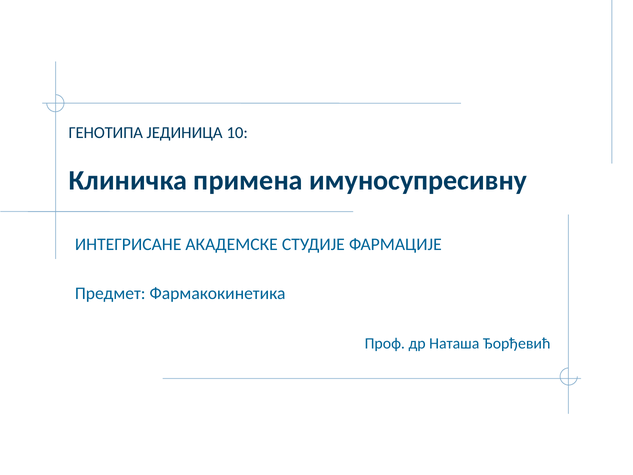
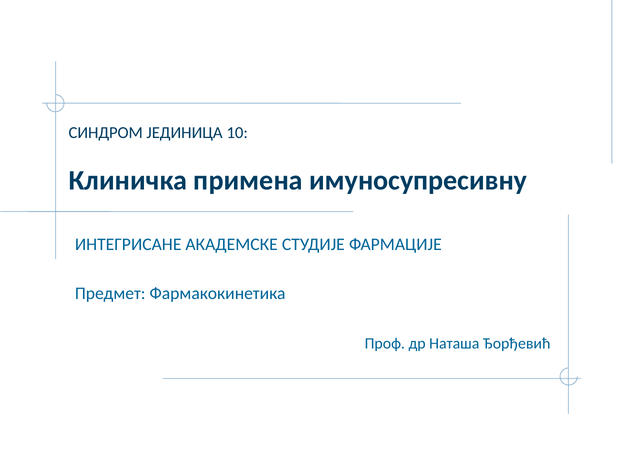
ГЕНОТИПА: ГЕНОТИПА -> СИНДРОМ (106, 133)
